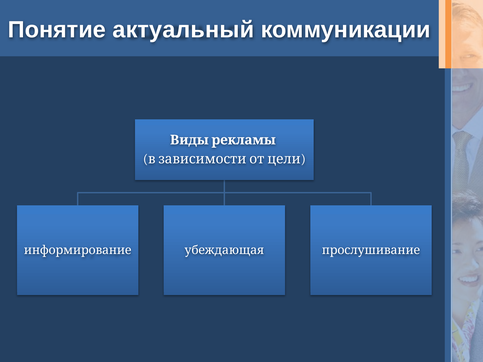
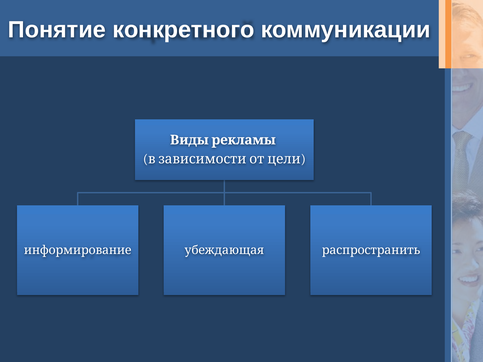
актуальный: актуальный -> конкретного (183, 30)
прослушивание: прослушивание -> распространить (371, 250)
